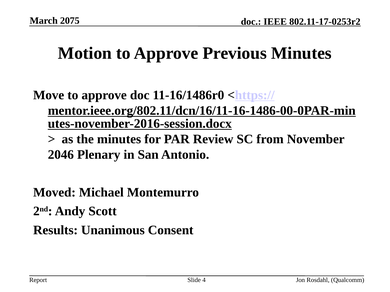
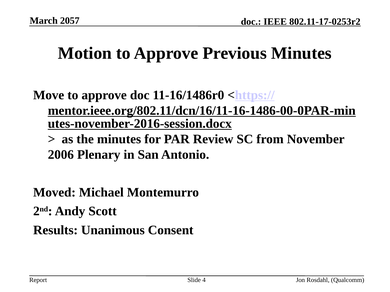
2075: 2075 -> 2057 (70, 21)
2046: 2046 -> 2006 (61, 155)
